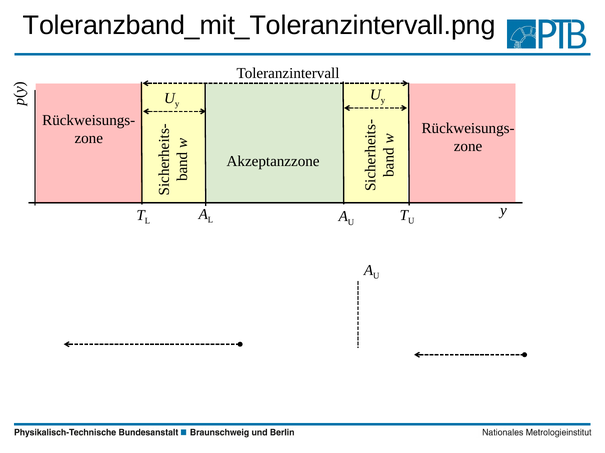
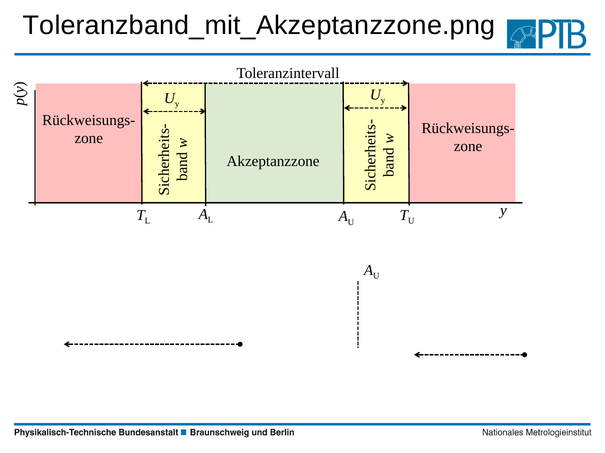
Toleranzband_mit_Toleranzintervall.png: Toleranzband_mit_Toleranzintervall.png -> Toleranzband_mit_Akzeptanzzone.png (259, 25)
